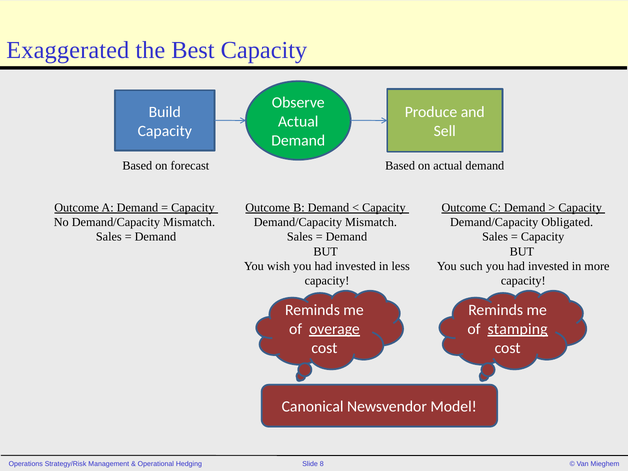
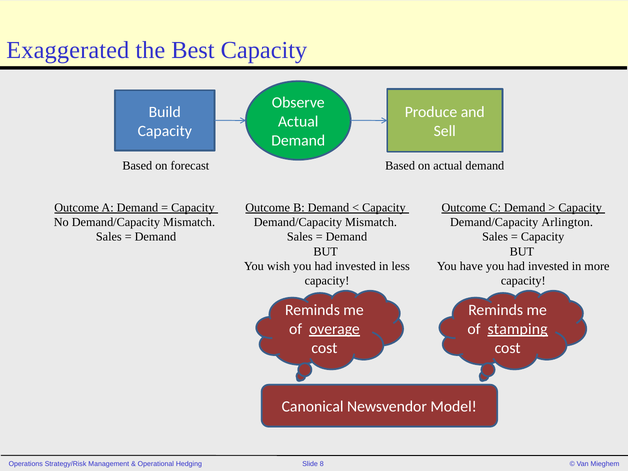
Obligated: Obligated -> Arlington (567, 222)
such: such -> have (471, 266)
